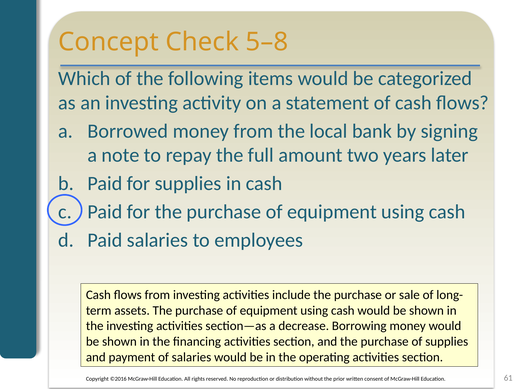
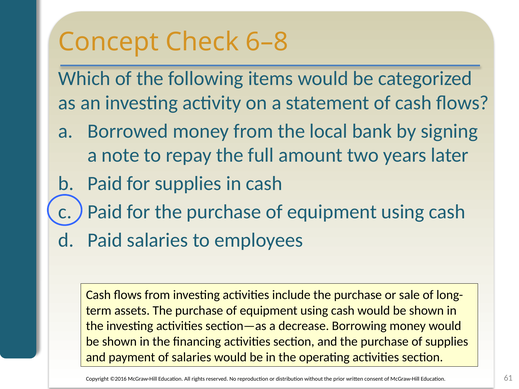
5–8: 5–8 -> 6–8 (267, 42)
